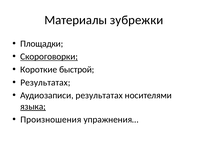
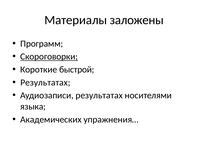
зубрежки: зубрежки -> заложены (137, 20)
Площадки: Площадки -> Программ (42, 44)
языка underline: present -> none (33, 107)
Произношения: Произношения -> Академических (51, 119)
